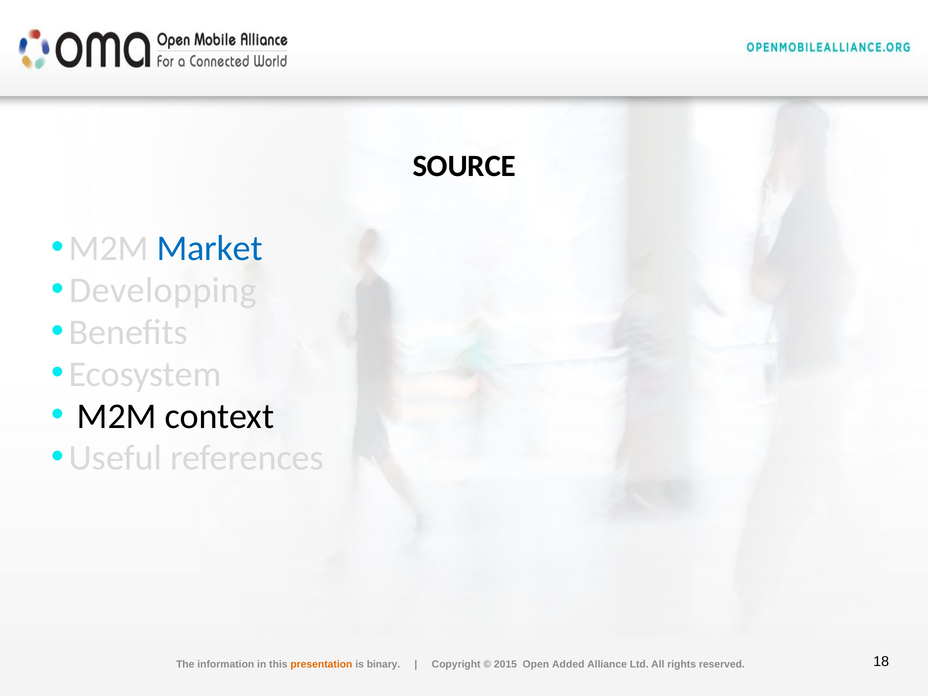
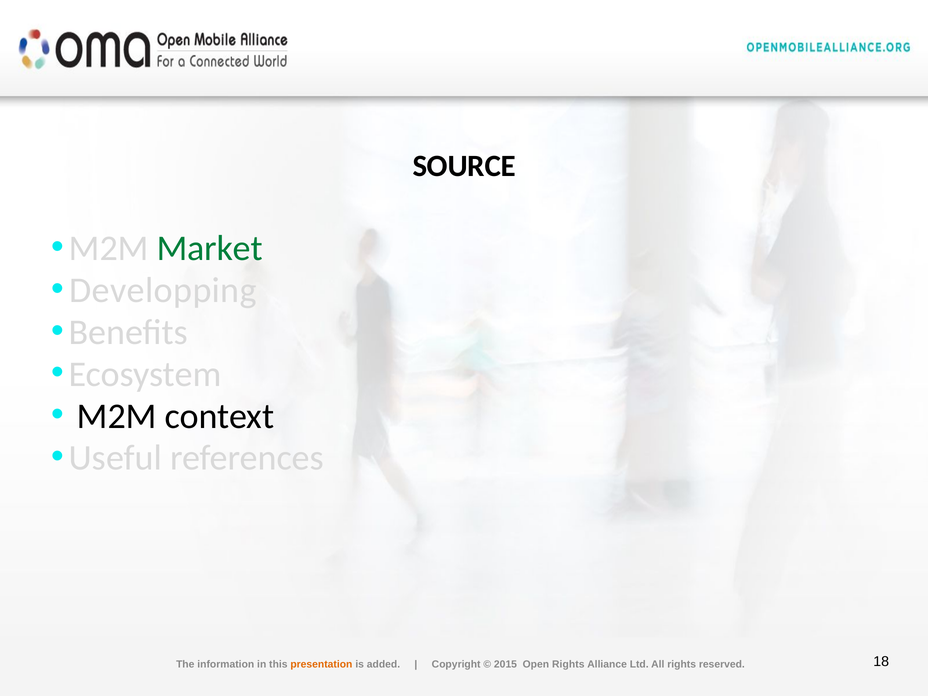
Market colour: blue -> green (210, 249)
binary: binary -> added (383, 664)
Open Added: Added -> Rights (568, 664)
